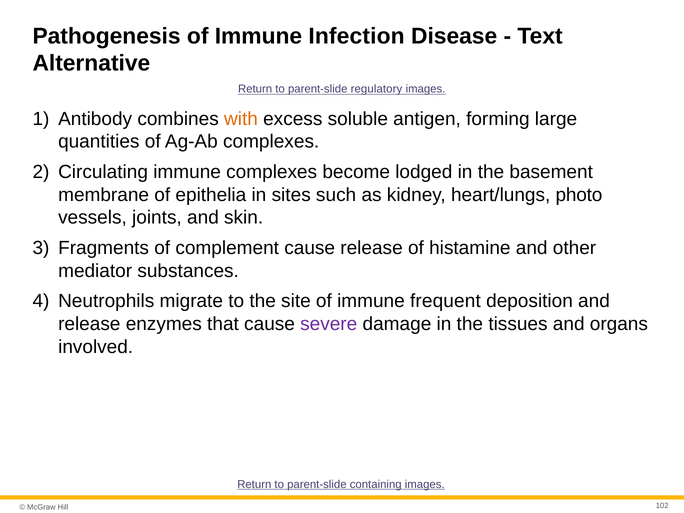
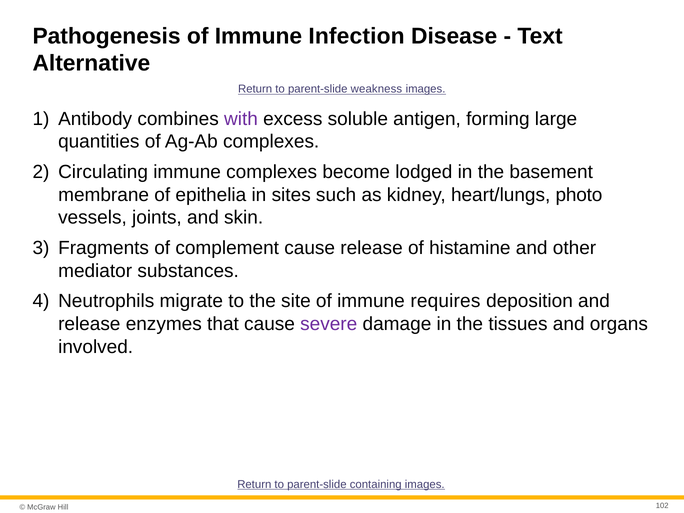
regulatory: regulatory -> weakness (376, 89)
with colour: orange -> purple (241, 119)
frequent: frequent -> requires (445, 301)
